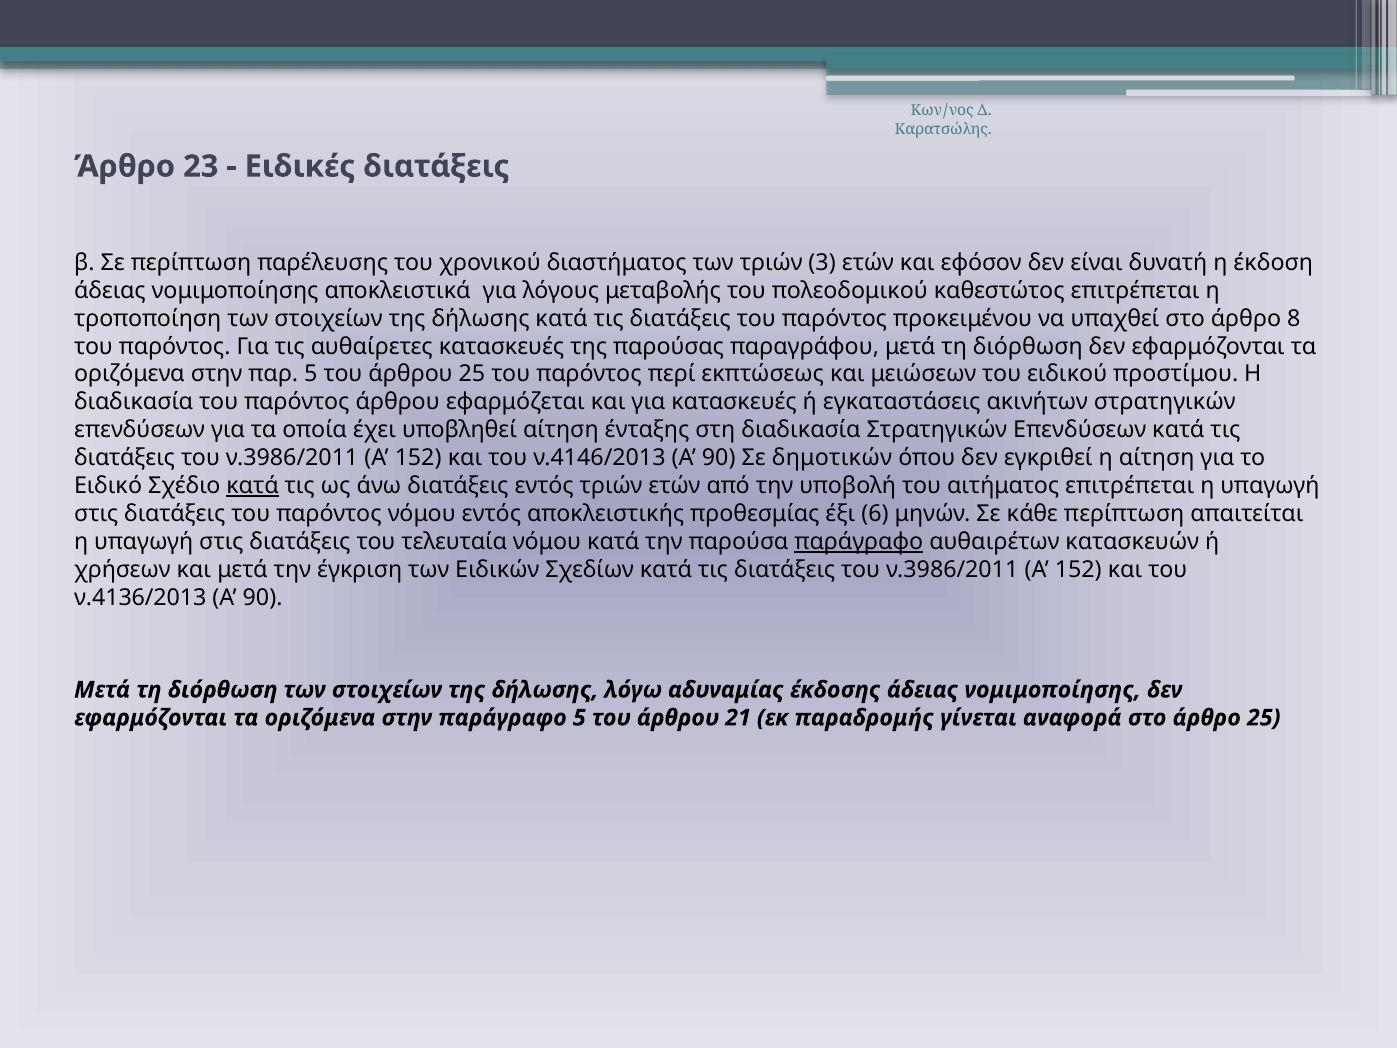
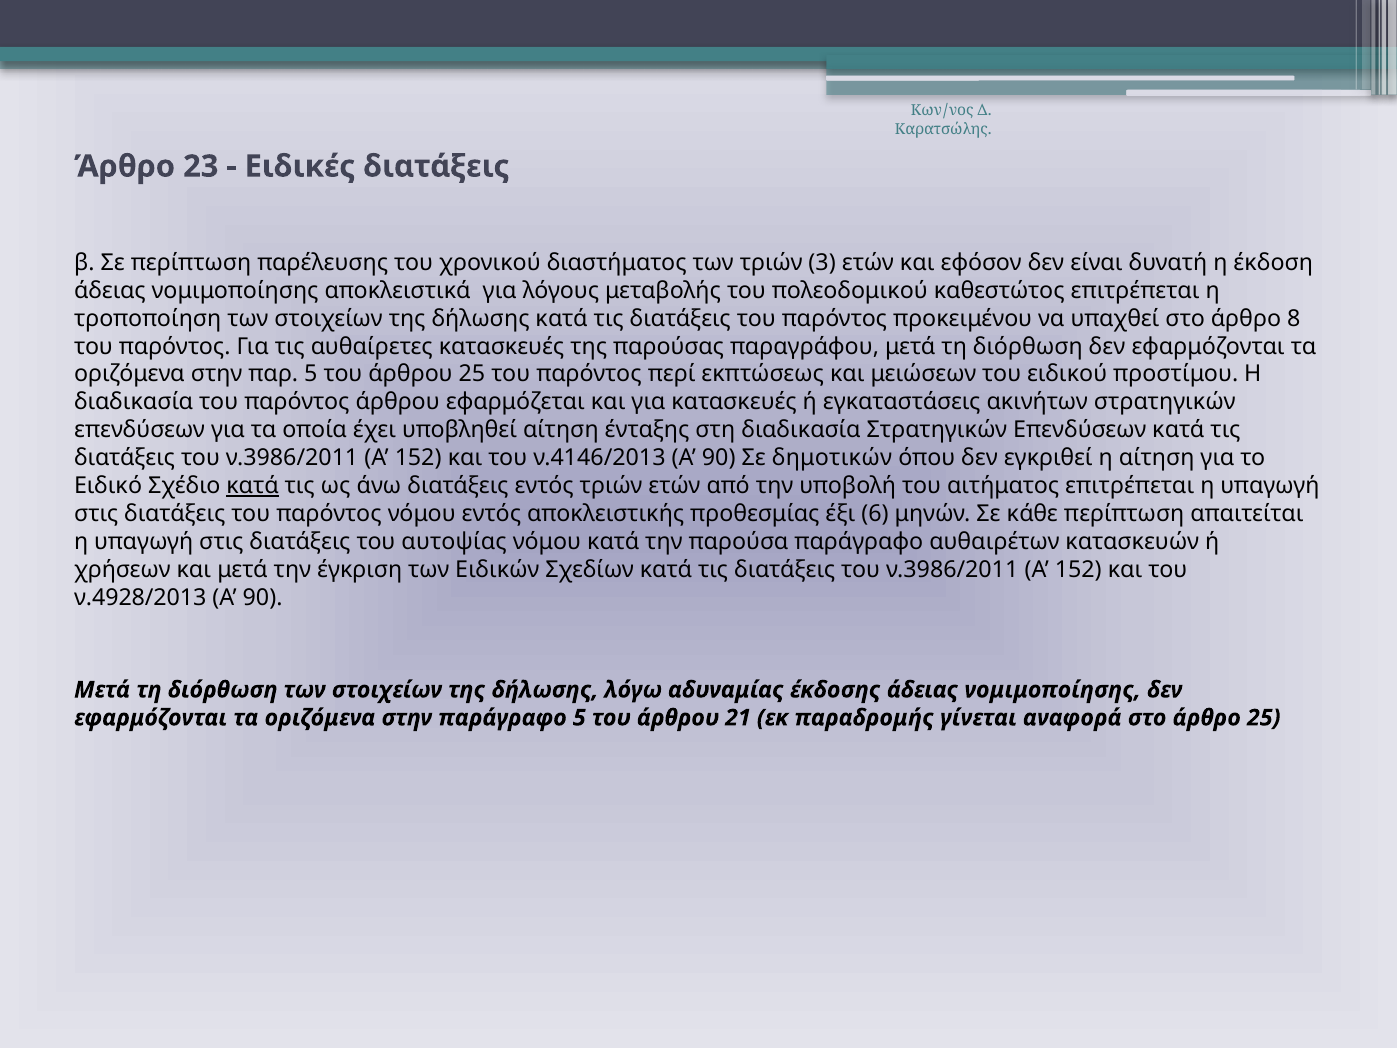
τελευταία: τελευταία -> αυτοψίας (454, 542)
παράγραφο underline: present -> none (859, 542)
ν.4136/2013: ν.4136/2013 -> ν.4928/2013 (140, 598)
